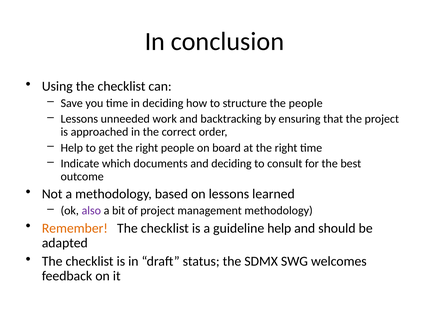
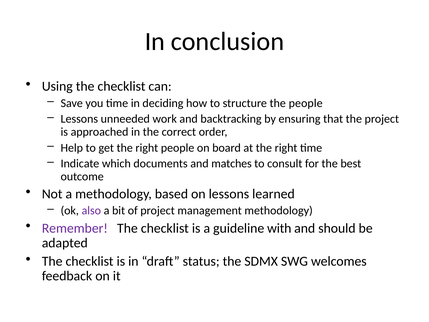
and deciding: deciding -> matches (232, 164)
Remember colour: orange -> purple (75, 228)
guideline help: help -> with (279, 228)
